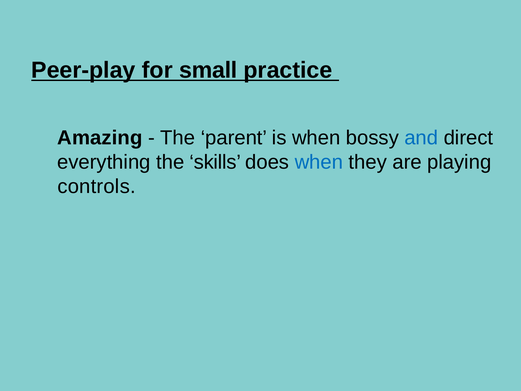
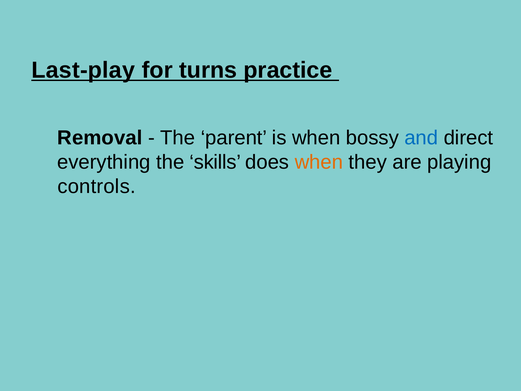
Peer-play: Peer-play -> Last-play (83, 70)
small: small -> turns (208, 70)
Amazing: Amazing -> Removal (100, 138)
when colour: blue -> orange (319, 162)
